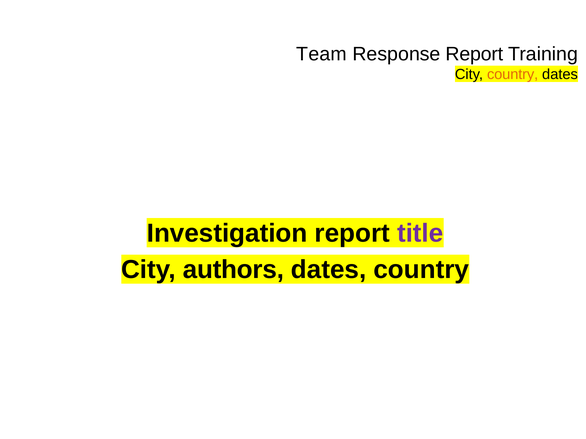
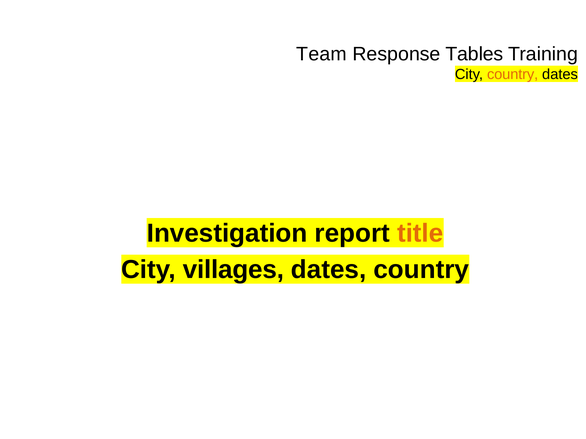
Response Report: Report -> Tables (474, 54)
title colour: purple -> orange (420, 233)
authors: authors -> villages (233, 270)
